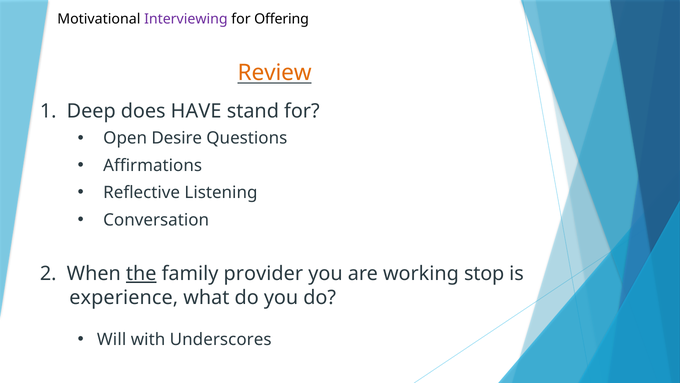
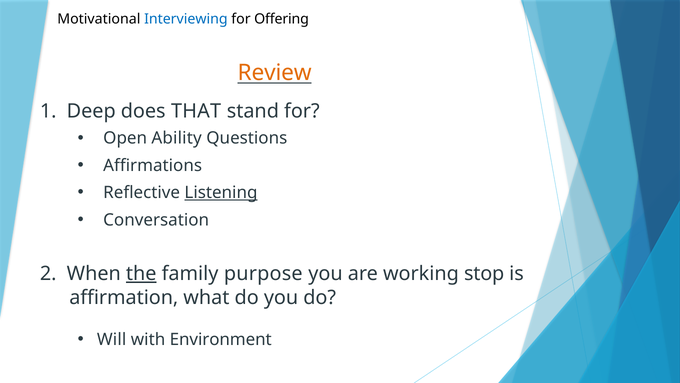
Interviewing colour: purple -> blue (186, 19)
HAVE: HAVE -> THAT (196, 111)
Desire: Desire -> Ability (177, 138)
Listening underline: none -> present (221, 193)
provider: provider -> purpose (263, 273)
experience: experience -> affirmation (124, 297)
Underscores: Underscores -> Environment (221, 339)
